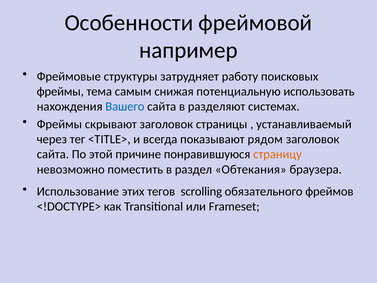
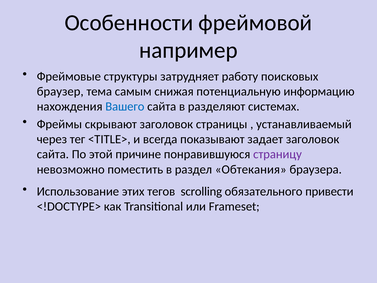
фреймы: фреймы -> браузер (60, 91)
использовать: использовать -> информацию (319, 91)
рядом: рядом -> задает (265, 139)
страницу colour: orange -> purple (277, 154)
фреймов: фреймов -> привести (329, 191)
